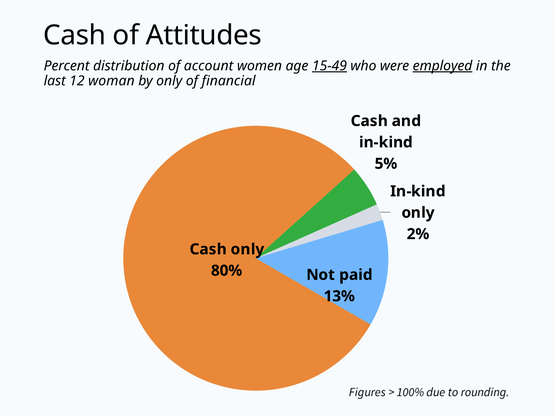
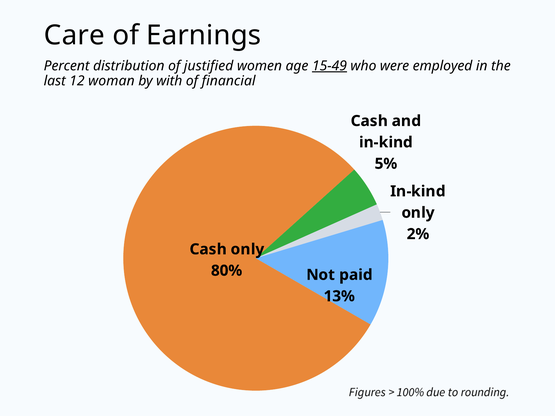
Cash: Cash -> Care (74, 35)
Attitudes: Attitudes -> Earnings (204, 35)
account: account -> justified (209, 66)
employed underline: present -> none (443, 66)
by only: only -> with (169, 81)
